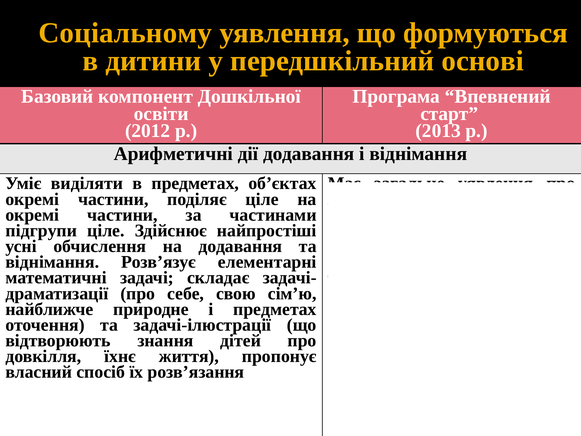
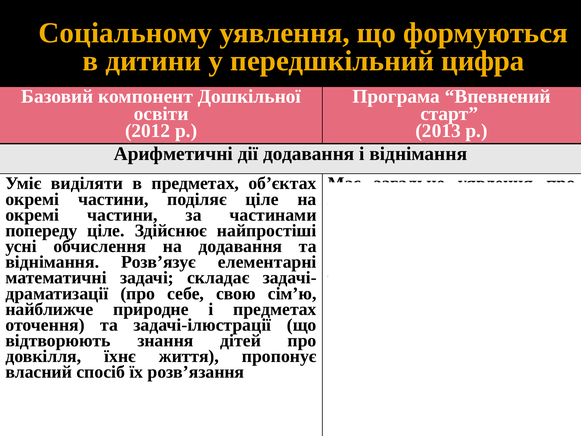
основі: основі -> цифра (483, 61)
підгрупи: підгрупи -> попереду (41, 230)
